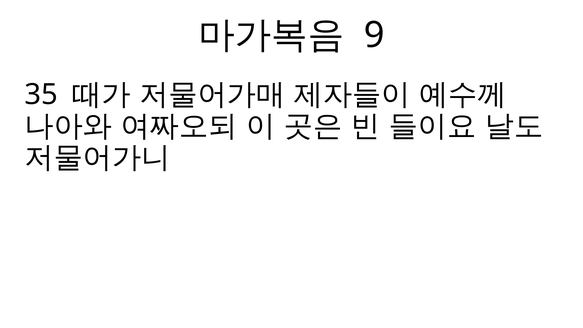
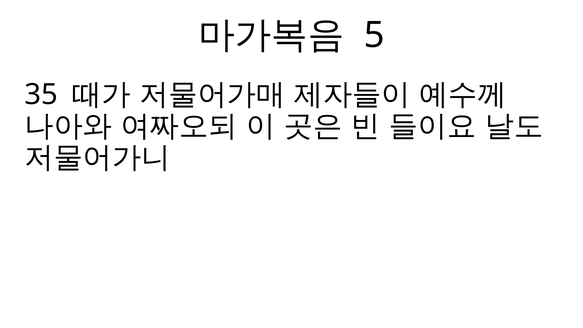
9: 9 -> 5 (374, 35)
